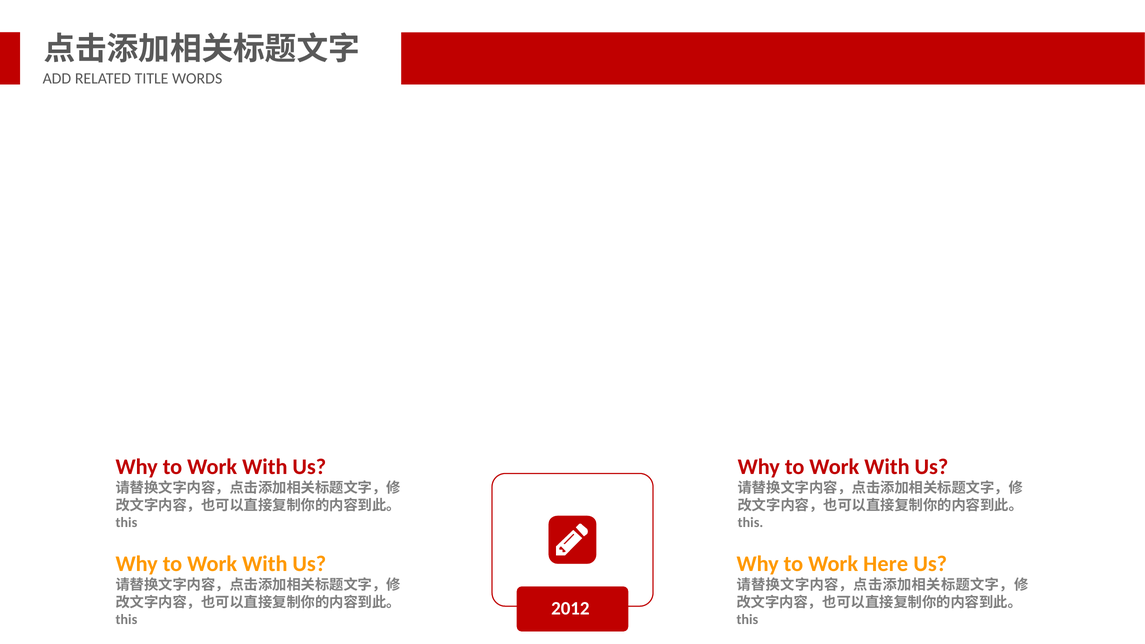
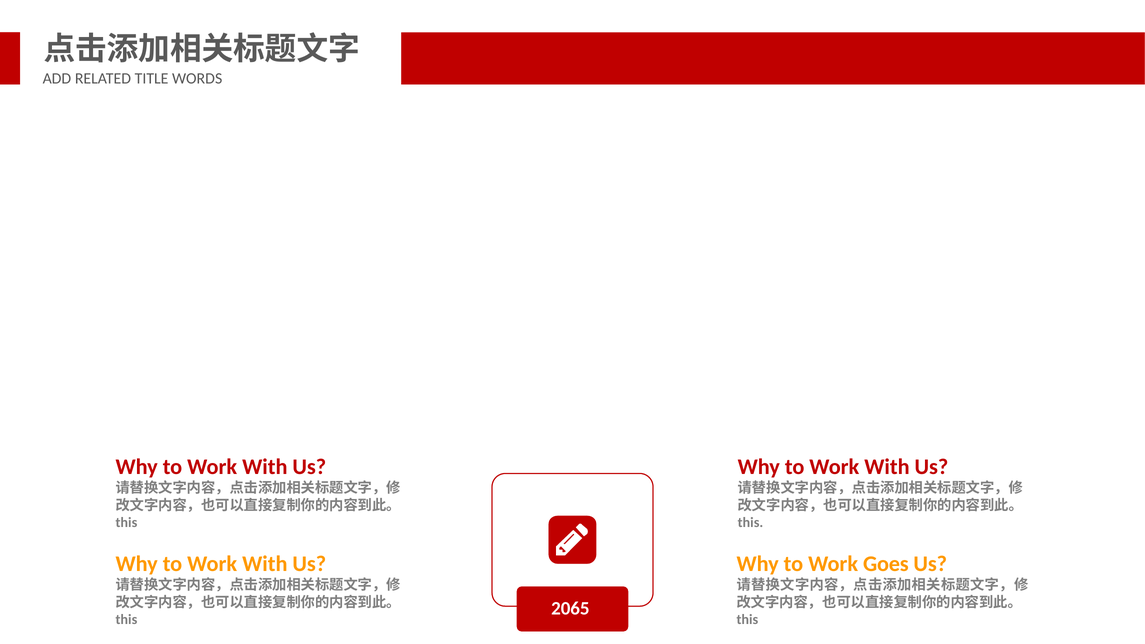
Here: Here -> Goes (886, 564)
2012: 2012 -> 2065 (570, 608)
